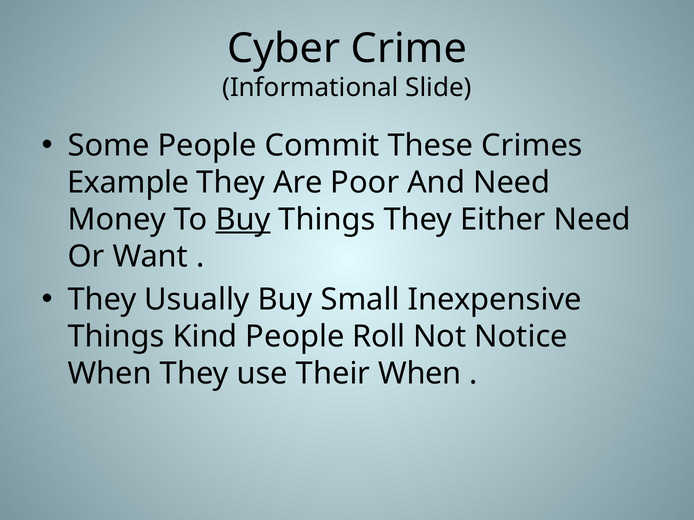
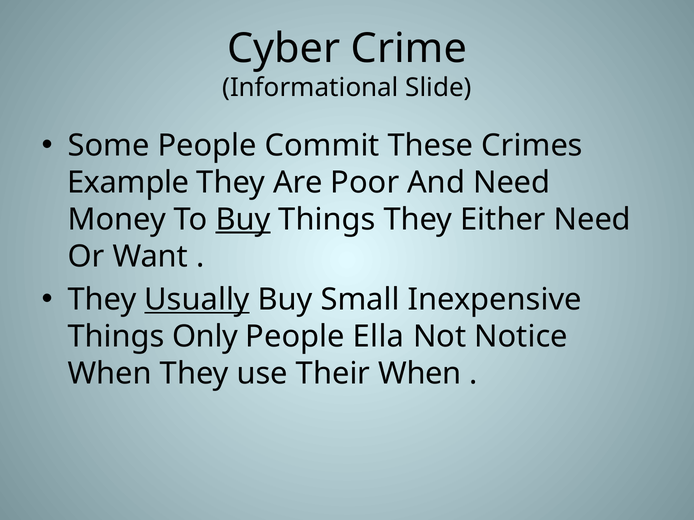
Usually underline: none -> present (197, 300)
Kind: Kind -> Only (205, 337)
Roll: Roll -> Ella (379, 337)
